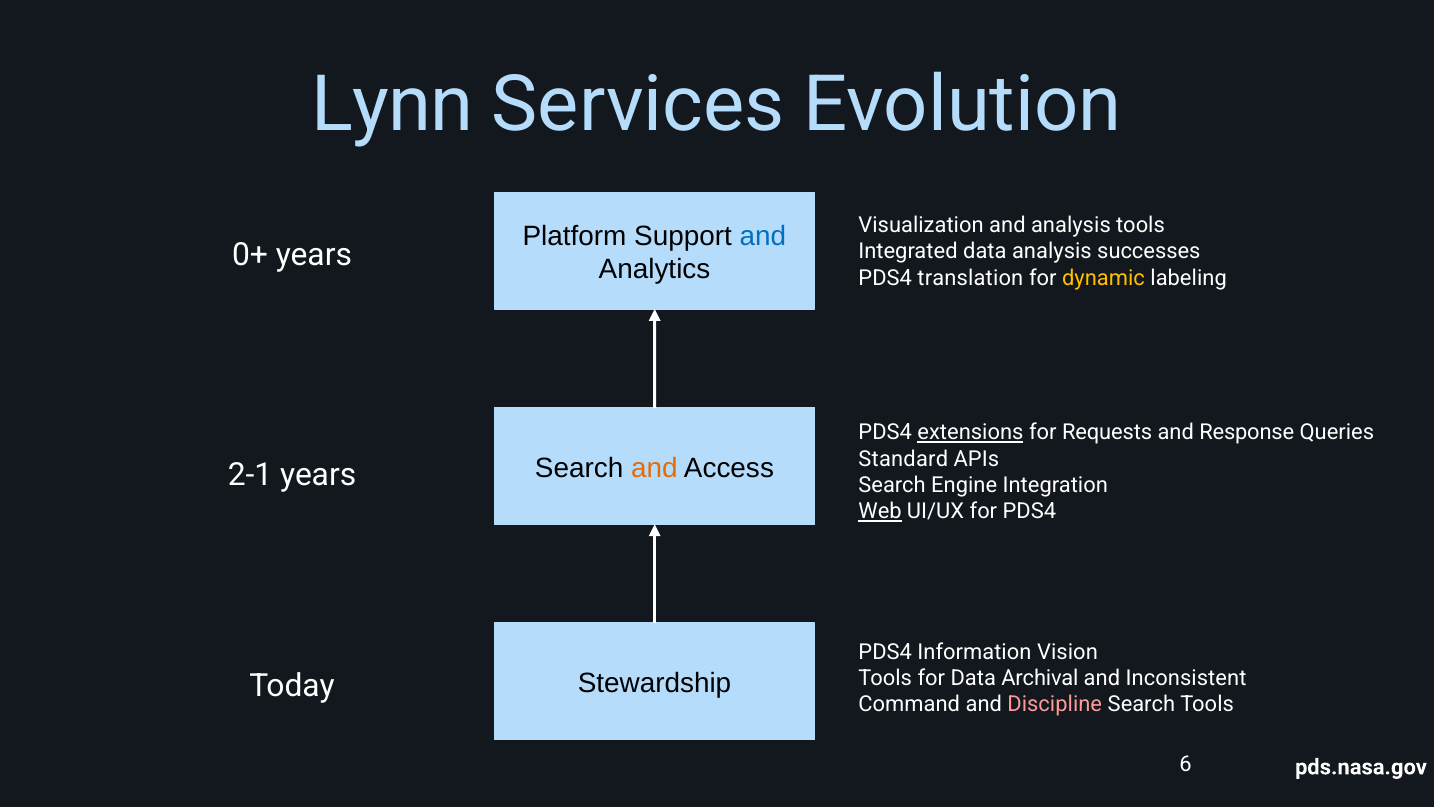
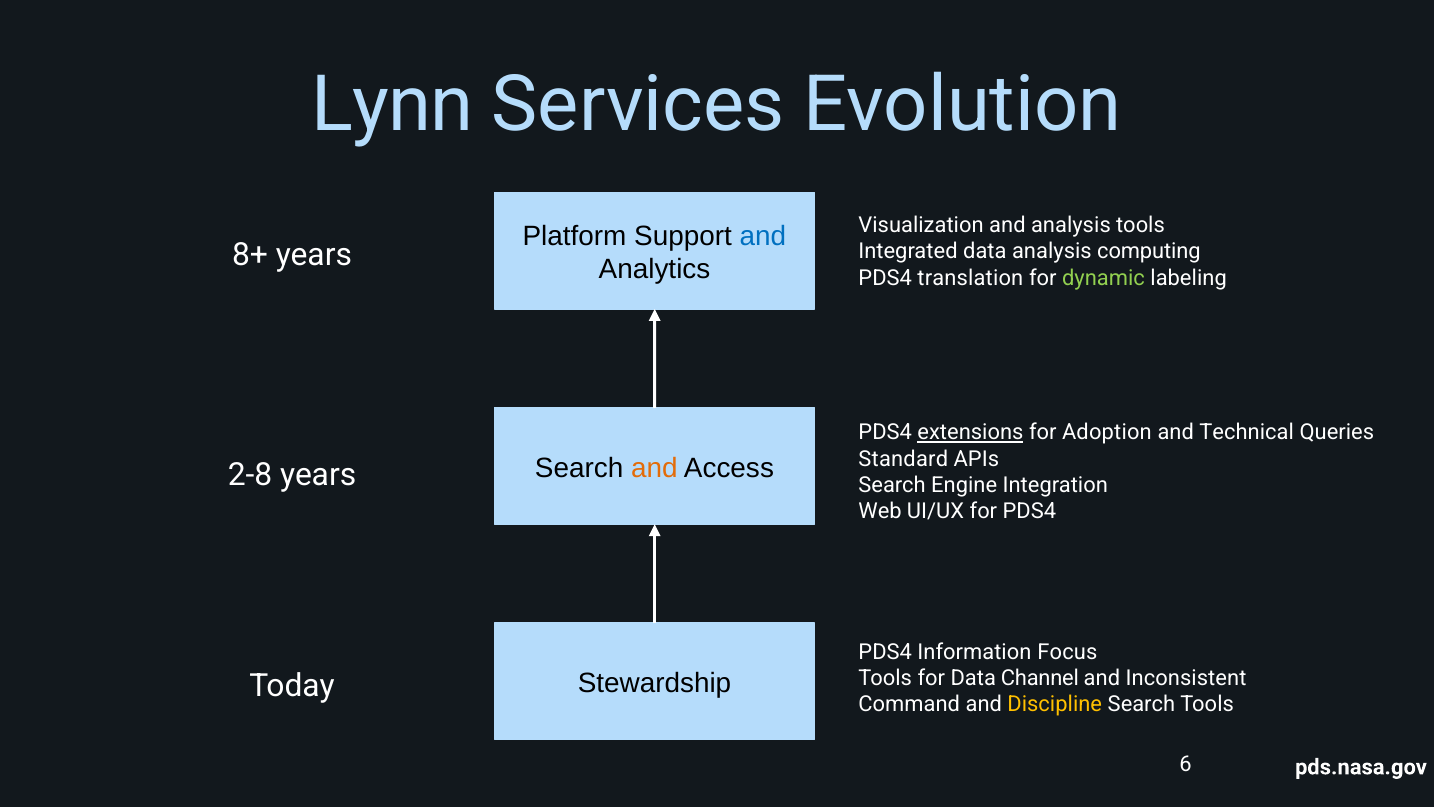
0+: 0+ -> 8+ (250, 255)
successes: successes -> computing (1149, 252)
dynamic colour: yellow -> light green (1103, 278)
Requests: Requests -> Adoption (1107, 432)
Response: Response -> Technical (1247, 432)
2-1: 2-1 -> 2-8 (250, 475)
Web underline: present -> none (880, 511)
Vision: Vision -> Focus (1067, 652)
Archival: Archival -> Channel (1040, 678)
Discipline colour: pink -> yellow (1055, 704)
